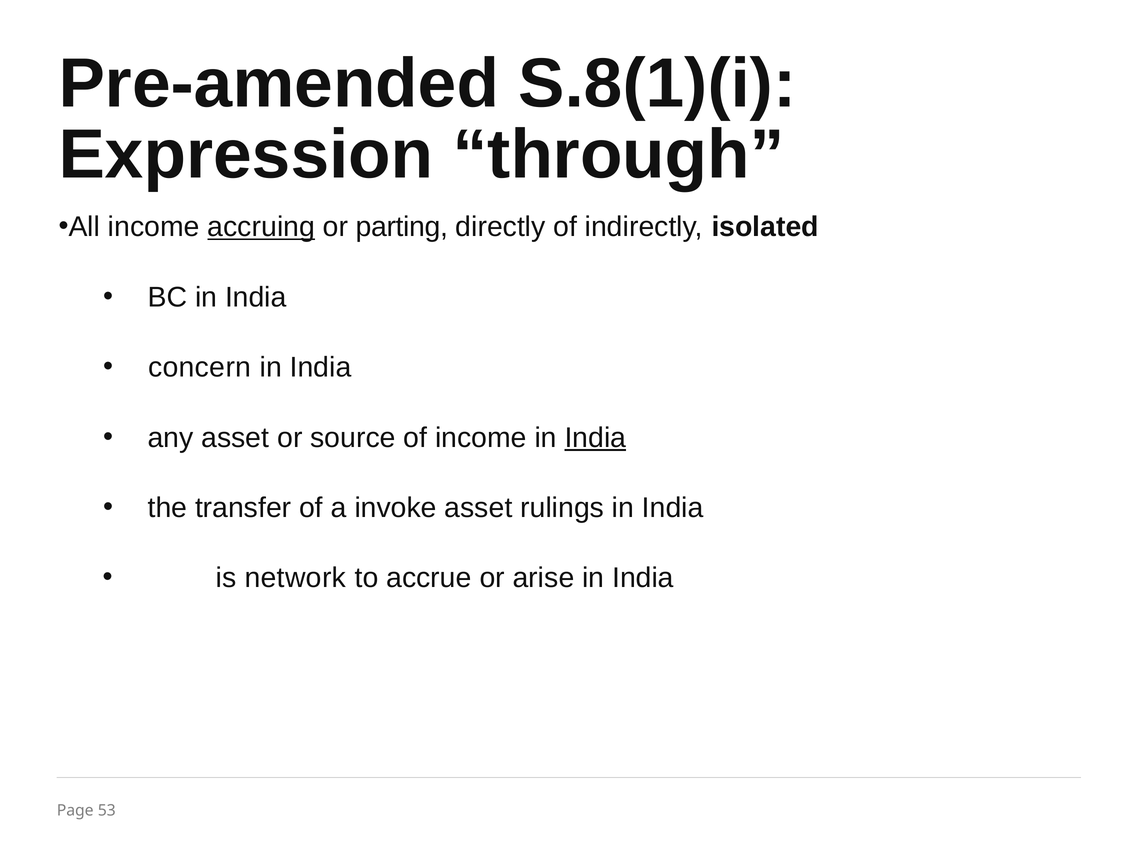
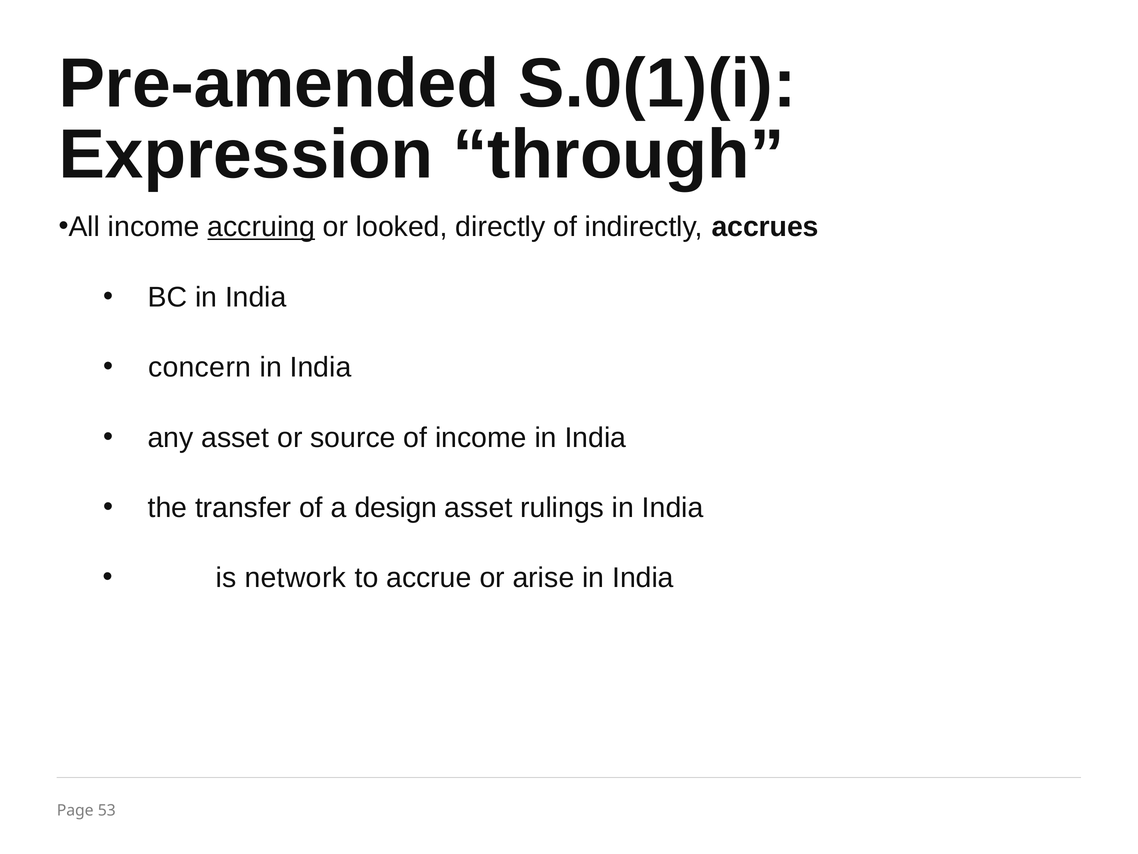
S.8(1)(i: S.8(1)(i -> S.0(1)(i (657, 84)
parting: parting -> looked (402, 227)
isolated: isolated -> accrues (765, 227)
India underline: present -> none (595, 437)
invoke: invoke -> design (396, 508)
